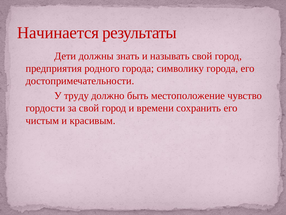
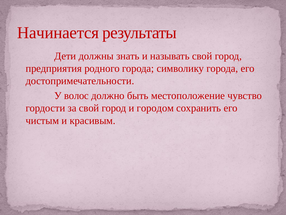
труду: труду -> волос (76, 96)
времени: времени -> городом (155, 108)
